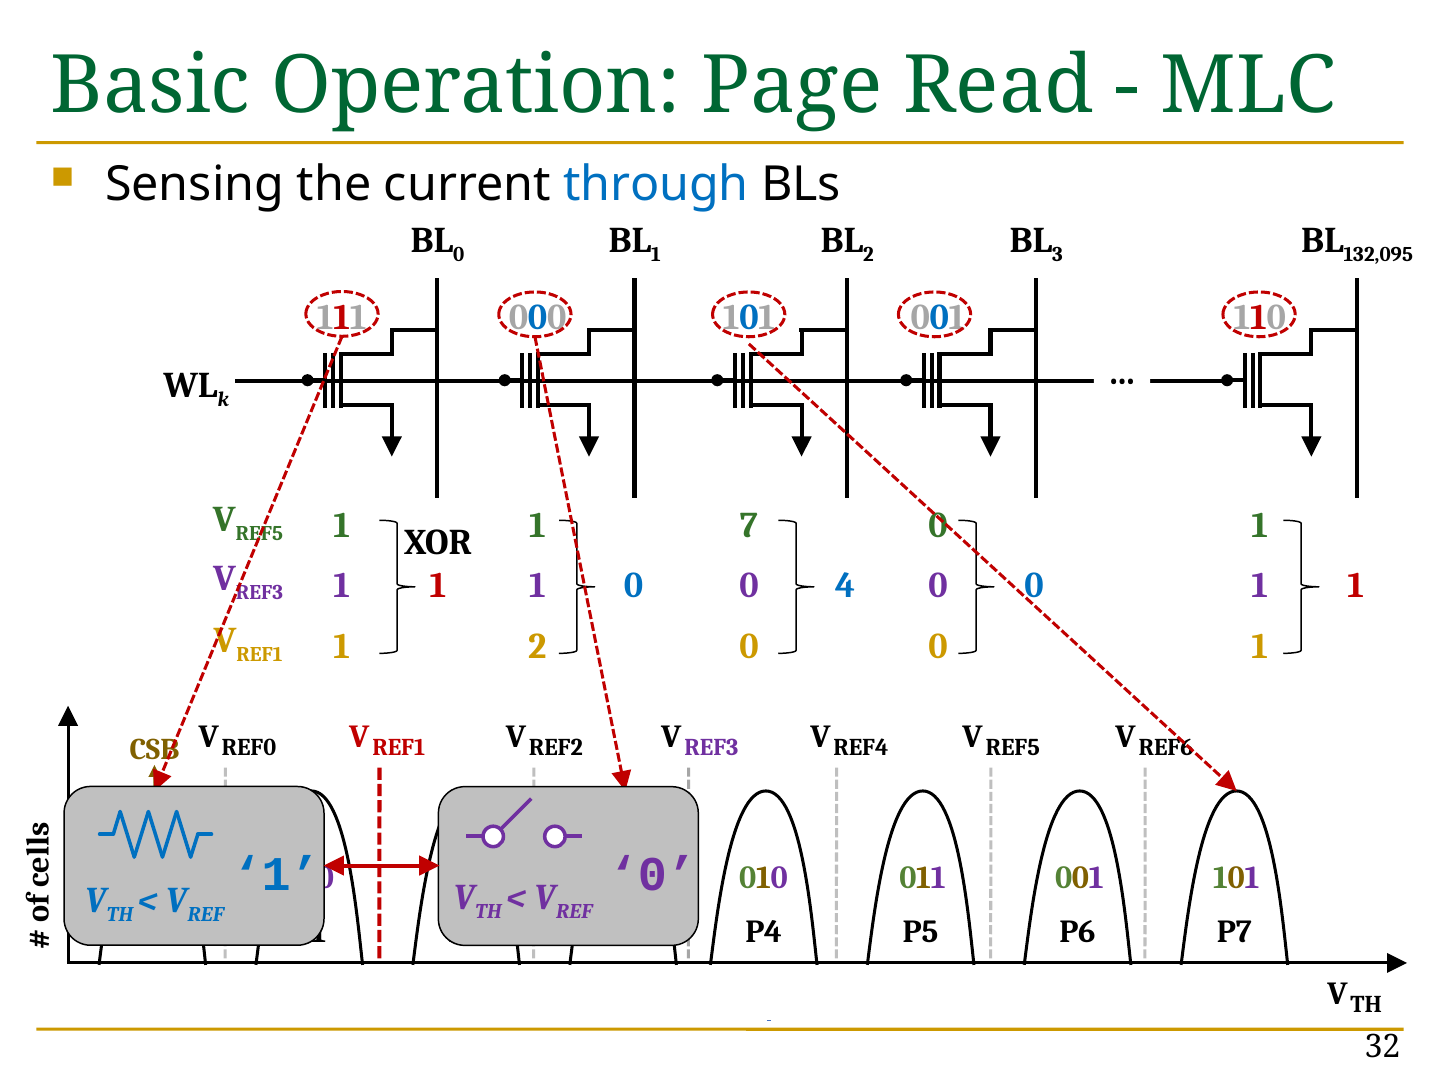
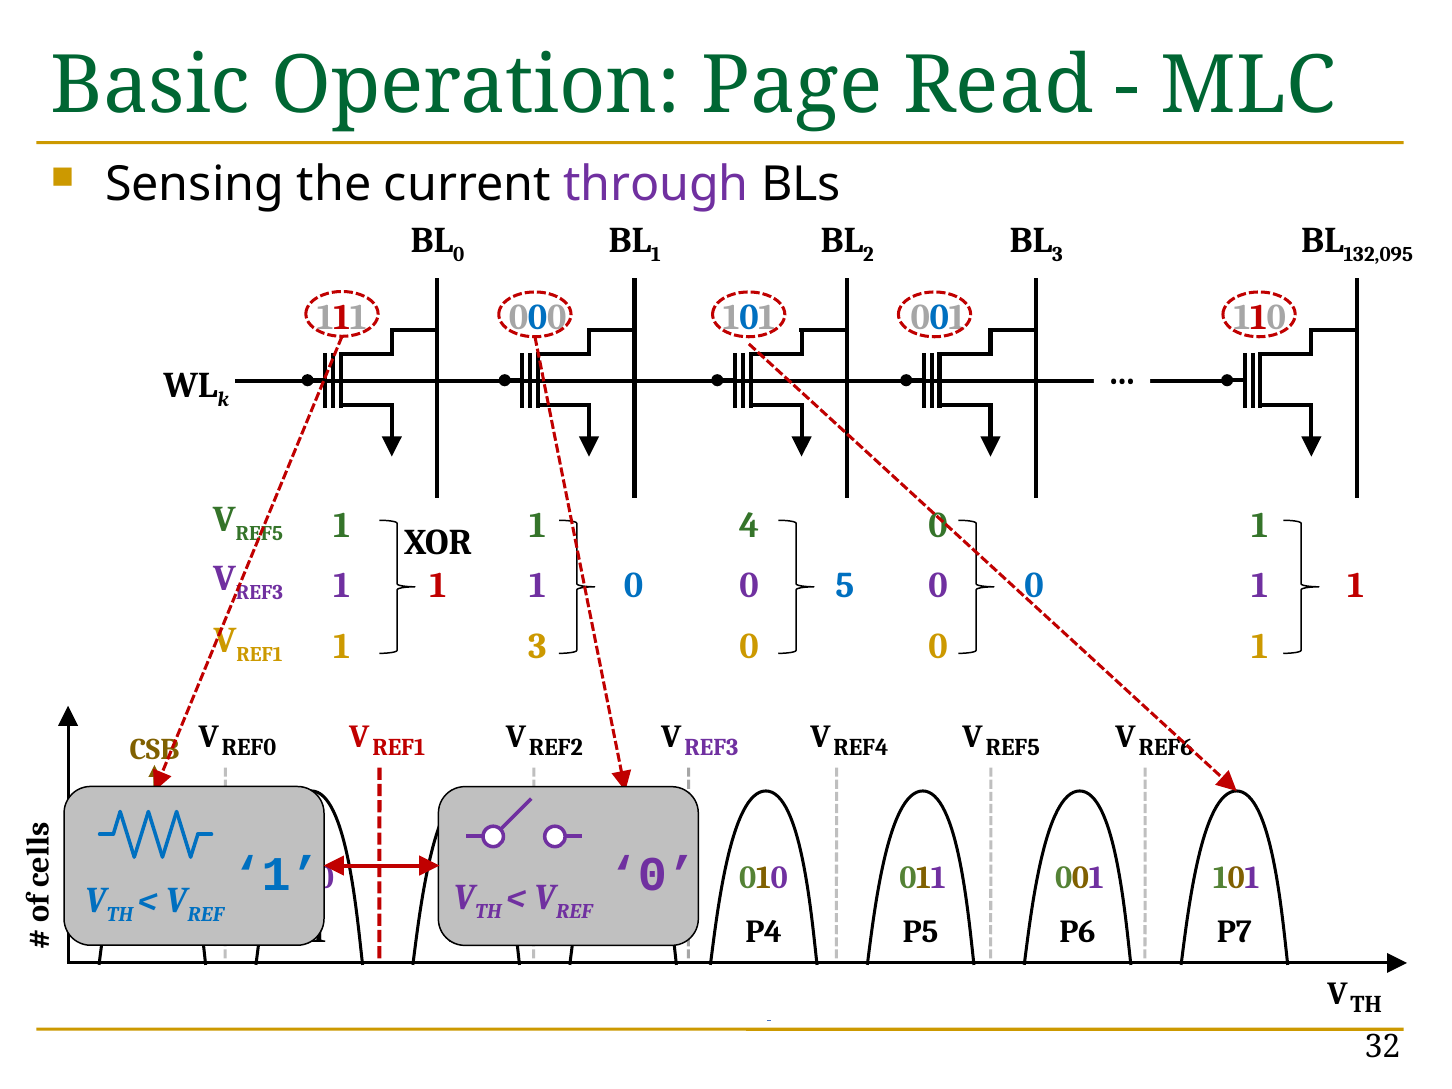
through colour: blue -> purple (656, 185)
7: 7 -> 4 (749, 526)
4: 4 -> 5 (845, 585)
1 2: 2 -> 3 (537, 646)
